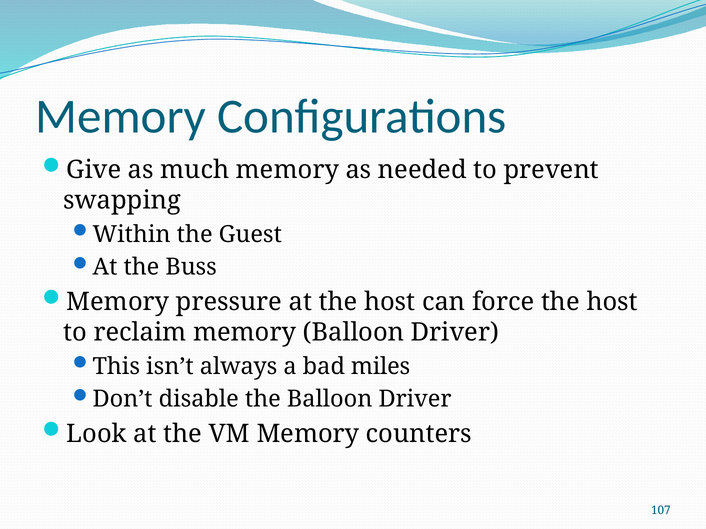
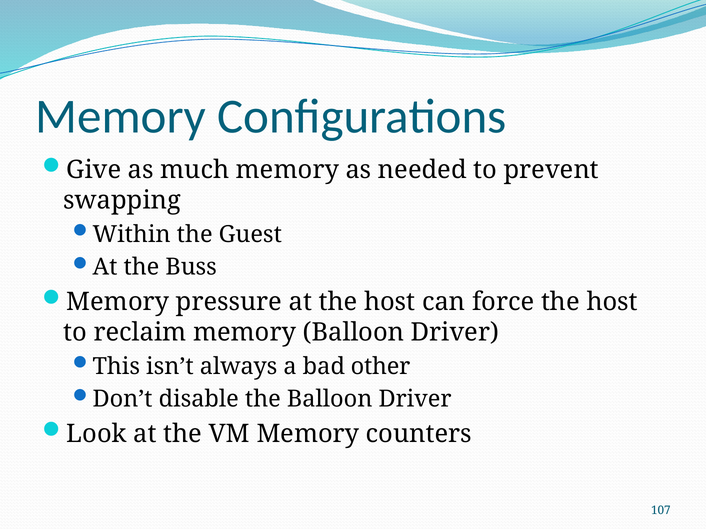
miles: miles -> other (380, 367)
